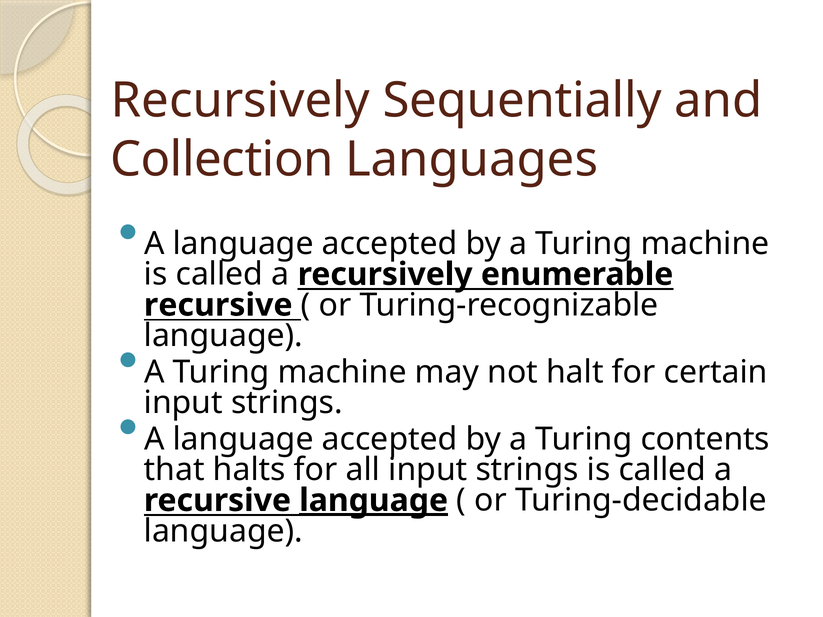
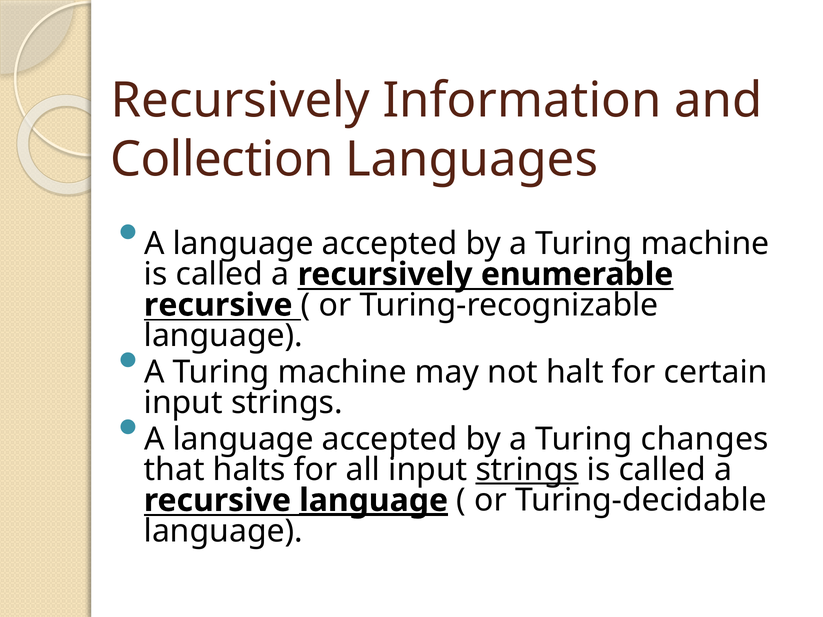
Sequentially: Sequentially -> Information (522, 101)
contents: contents -> changes (705, 439)
strings underline: none -> present (527, 470)
